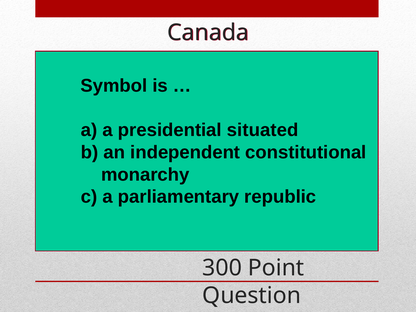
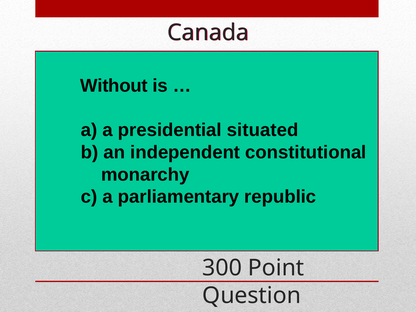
Symbol: Symbol -> Without (114, 86)
